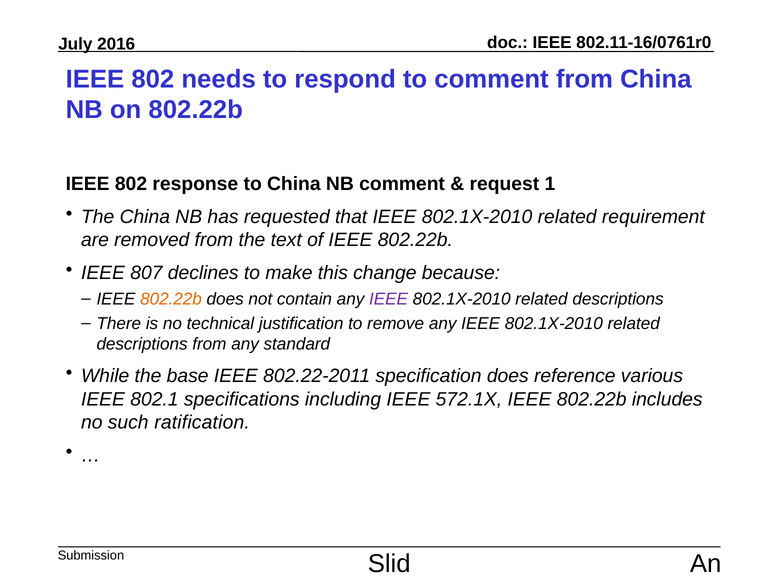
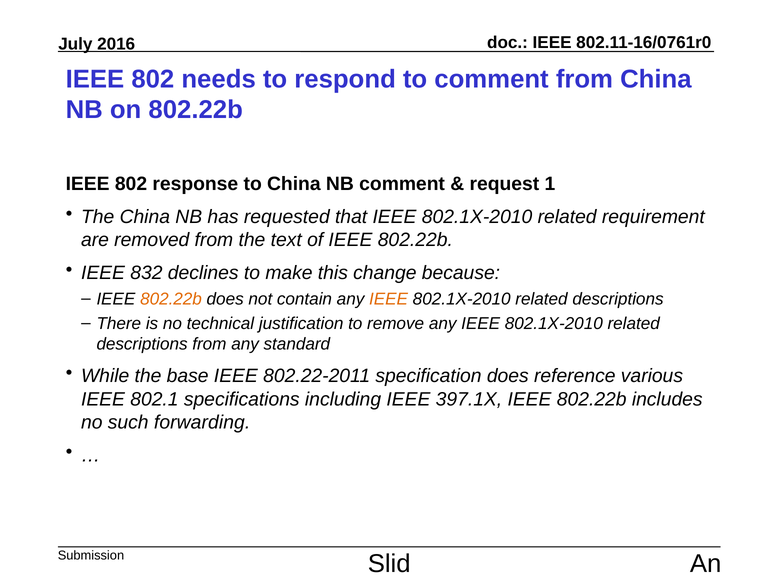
807: 807 -> 832 (146, 273)
IEEE colour: purple -> orange (389, 299)
572.1X: 572.1X -> 397.1X (469, 399)
ratification: ratification -> forwarding (202, 422)
